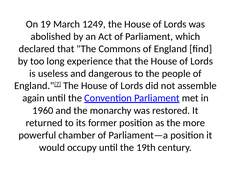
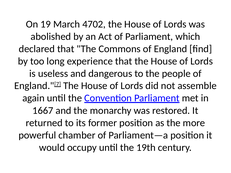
1249: 1249 -> 4702 (94, 24)
1960: 1960 -> 1667 (43, 111)
